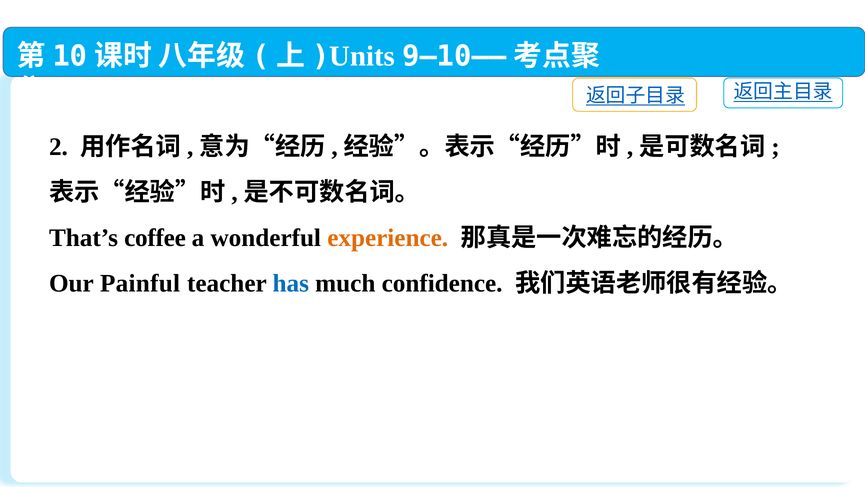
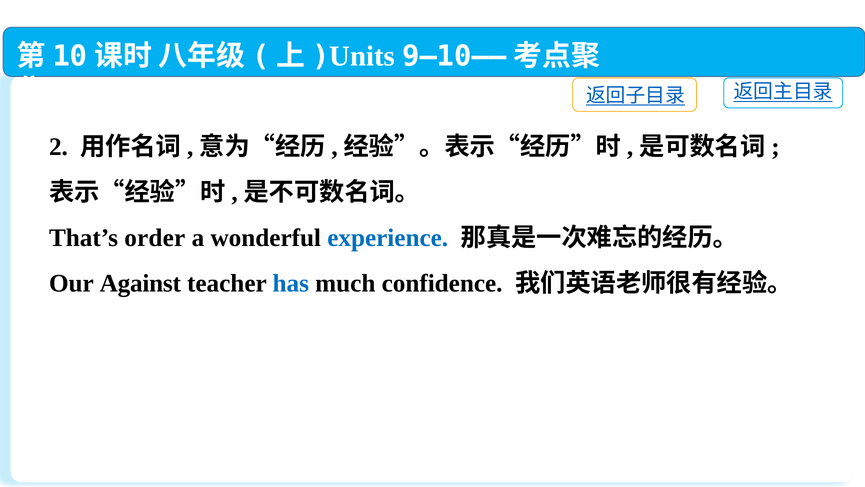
coffee: coffee -> order (155, 238)
experience colour: orange -> blue (388, 238)
Painful: Painful -> Against (140, 283)
